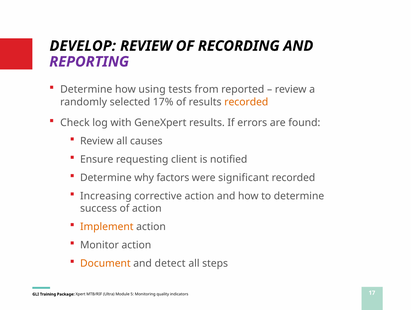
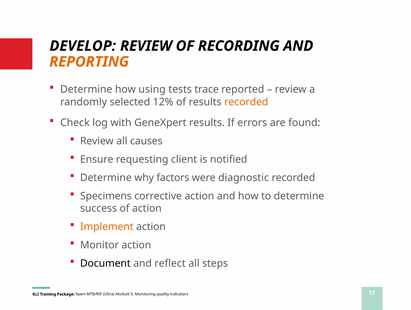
REPORTING colour: purple -> orange (89, 62)
from: from -> trace (207, 89)
17%: 17% -> 12% (163, 102)
significant: significant -> diagnostic (244, 177)
Increasing: Increasing -> Specimens (106, 196)
Document colour: orange -> black (105, 263)
detect: detect -> reflect (170, 263)
